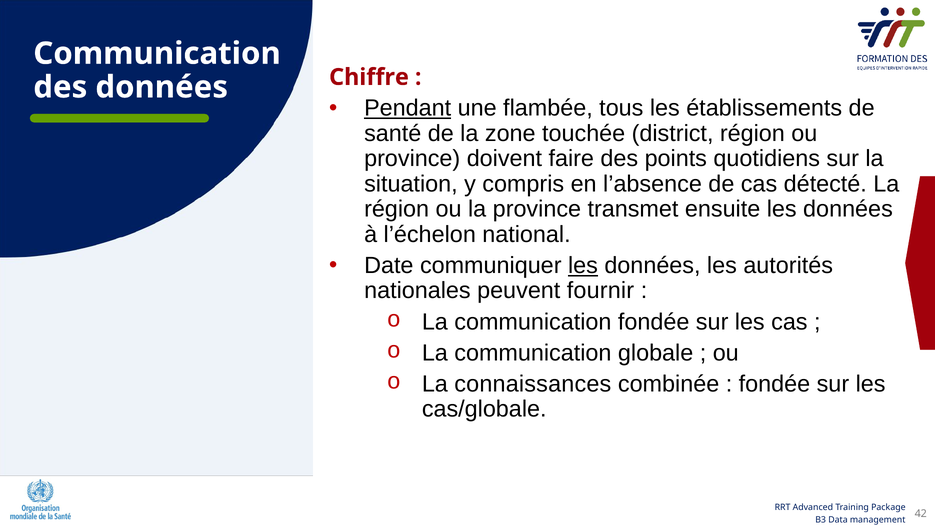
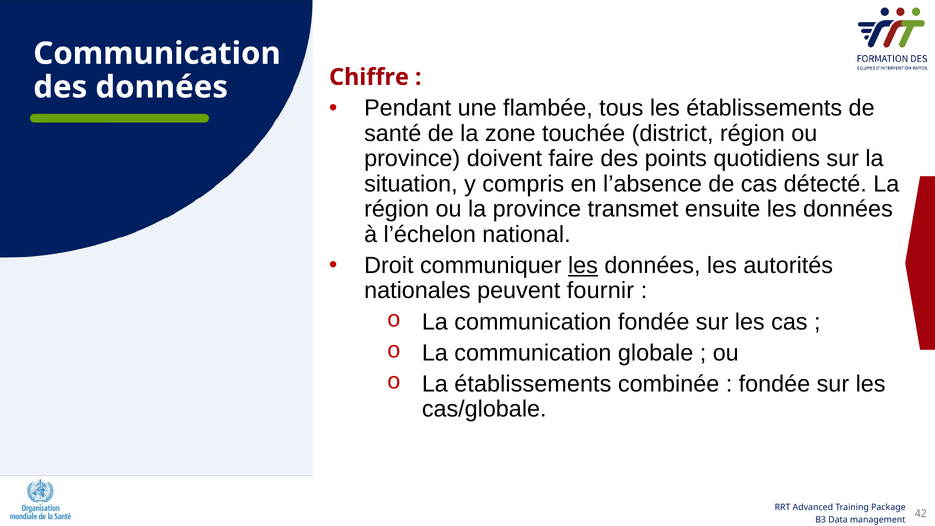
Pendant underline: present -> none (408, 108)
Date: Date -> Droit (389, 265)
La connaissances: connaissances -> établissements (533, 384)
